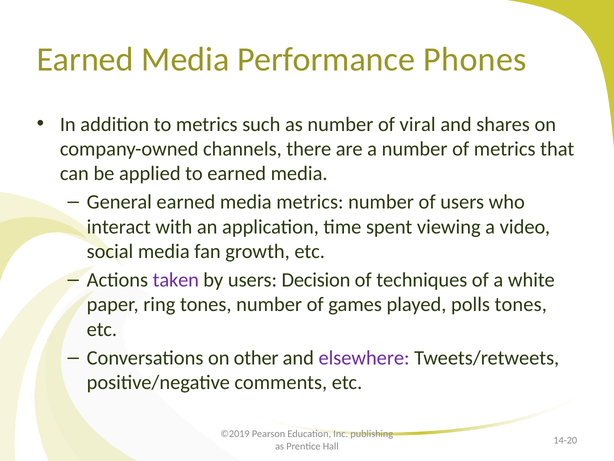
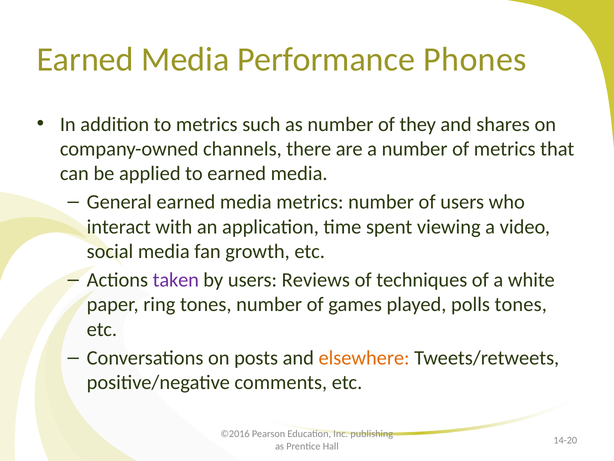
viral: viral -> they (418, 124)
Decision: Decision -> Reviews (316, 280)
other: other -> posts (256, 358)
elsewhere colour: purple -> orange (364, 358)
©2019: ©2019 -> ©2016 (235, 434)
